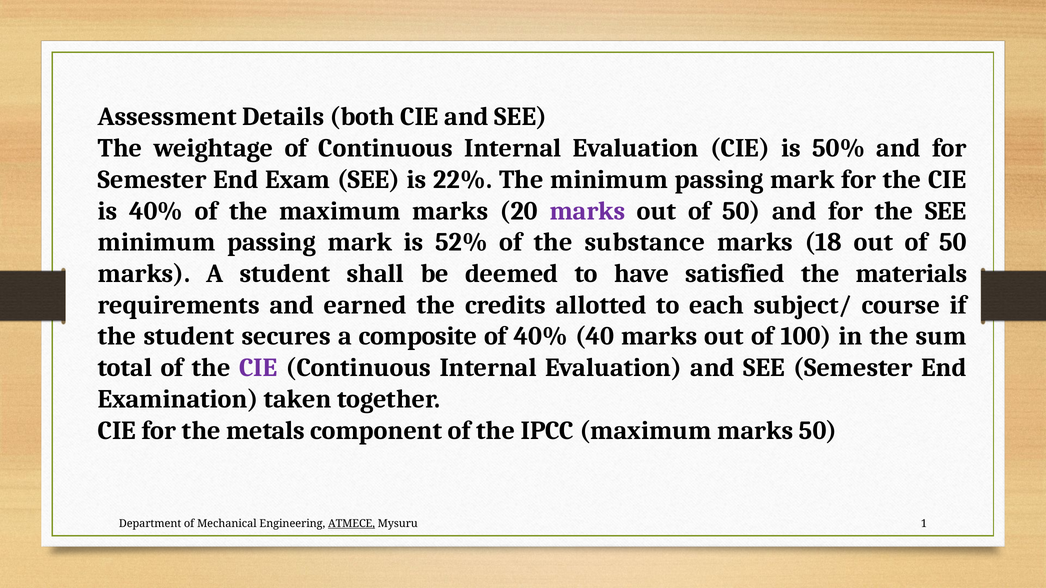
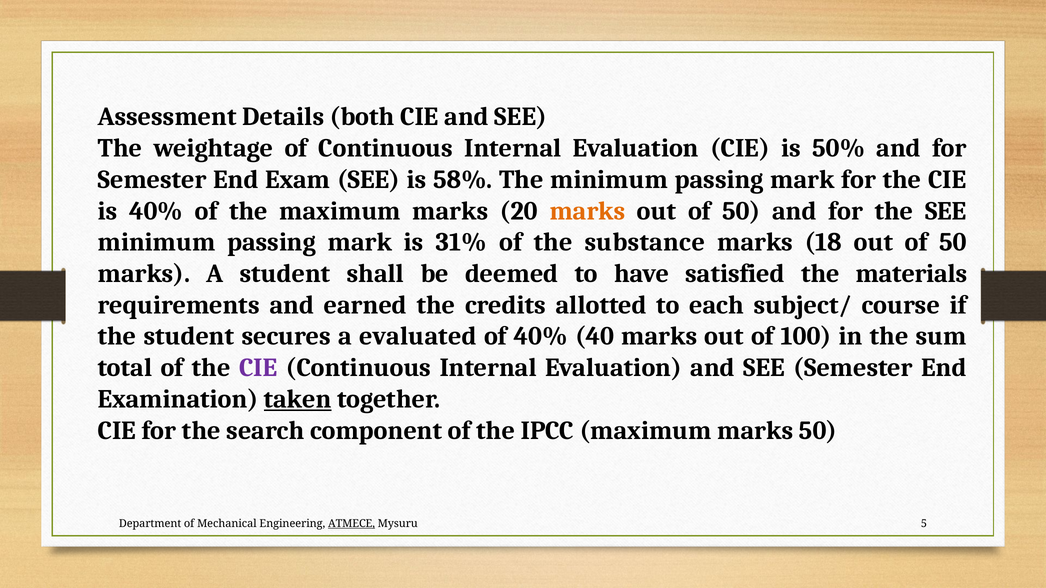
22%: 22% -> 58% (463, 180)
marks colour: purple -> orange (587, 211)
52%: 52% -> 31% (461, 242)
composite: composite -> evaluated (418, 337)
taken underline: none -> present (298, 399)
metals: metals -> search (265, 431)
1: 1 -> 5 (924, 524)
